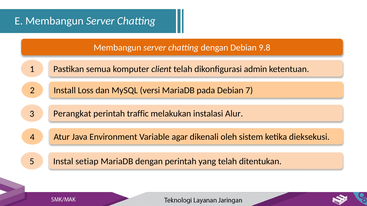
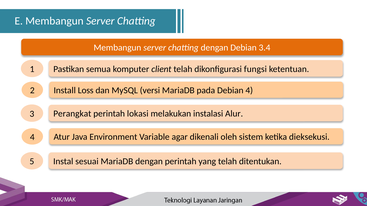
9.8: 9.8 -> 3.4 (265, 48)
admin: admin -> fungsi (255, 69)
Debian 7: 7 -> 4 (249, 91)
traffic: traffic -> lokasi (138, 114)
setiap: setiap -> sesuai (87, 162)
